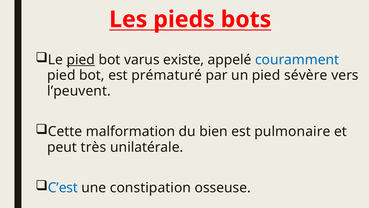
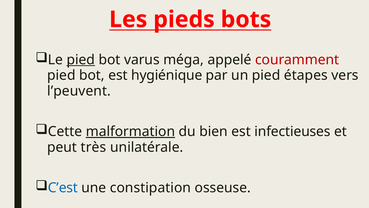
existe: existe -> méga (184, 60)
couramment colour: blue -> red (297, 60)
prématuré: prématuré -> hygiénique (167, 75)
sévère: sévère -> étapes (306, 75)
malformation underline: none -> present (130, 131)
pulmonaire: pulmonaire -> infectieuses (292, 131)
